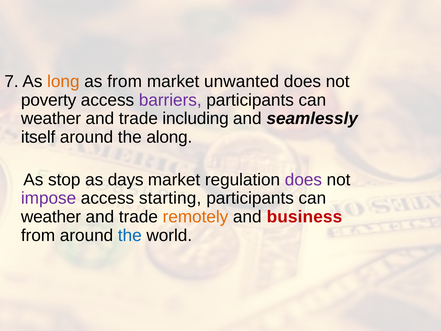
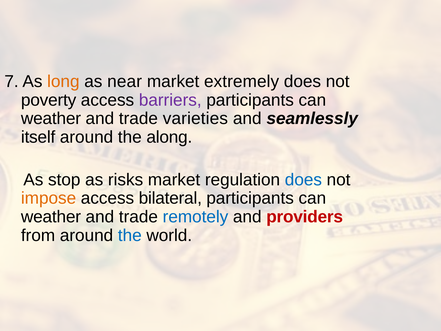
as from: from -> near (125, 81)
unwanted: unwanted -> extremely (242, 81)
including: including -> varieties (195, 119)
days: days -> risks (126, 180)
does colour: purple -> blue (303, 180)
impose colour: purple -> orange (49, 198)
starting: starting -> bilateral (170, 198)
remotely colour: orange -> blue (195, 217)
business: business -> providers (305, 217)
